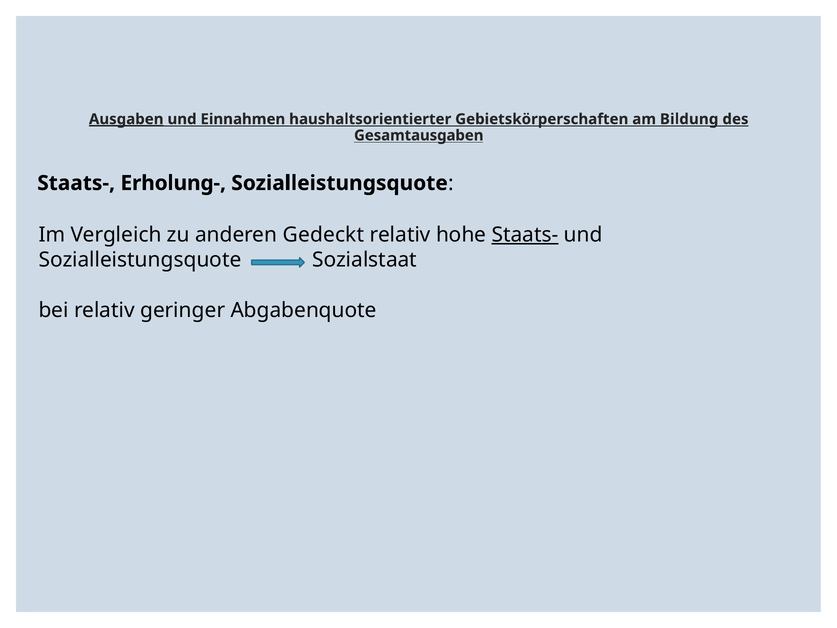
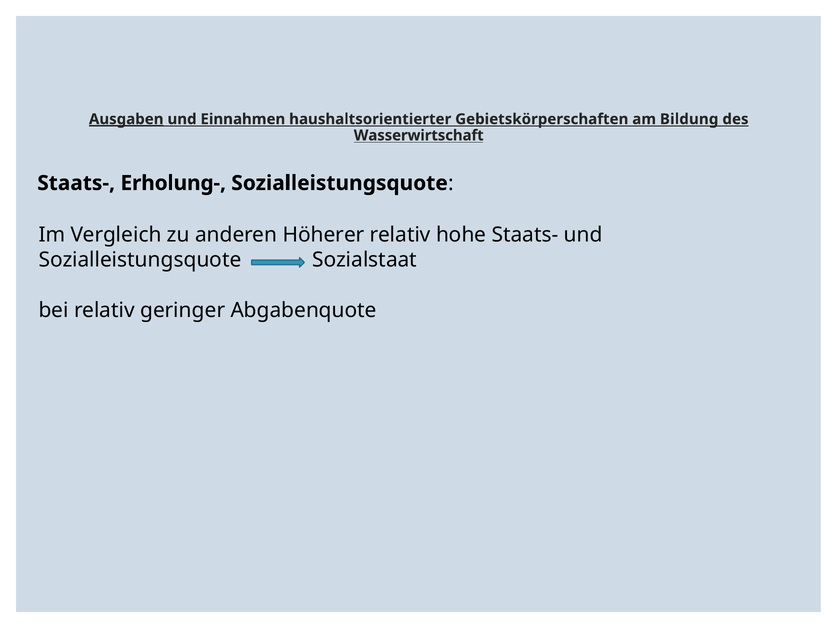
Gesamtausgaben: Gesamtausgaben -> Wasserwirtschaft (419, 135)
Gedeckt: Gedeckt -> Höherer (324, 235)
Staats- underline: present -> none (525, 235)
